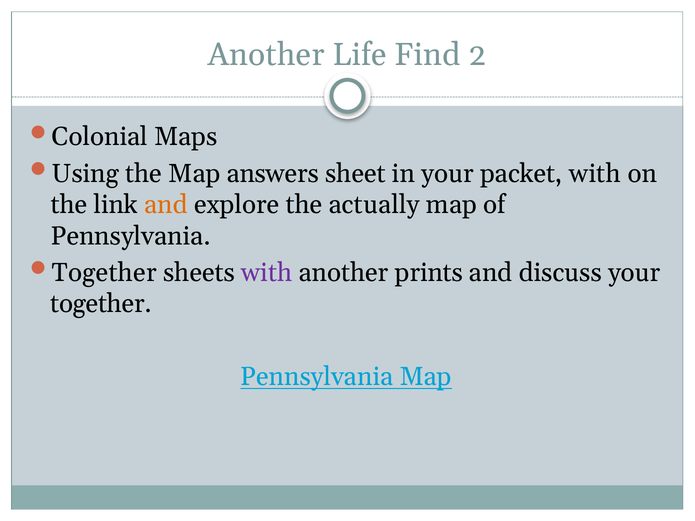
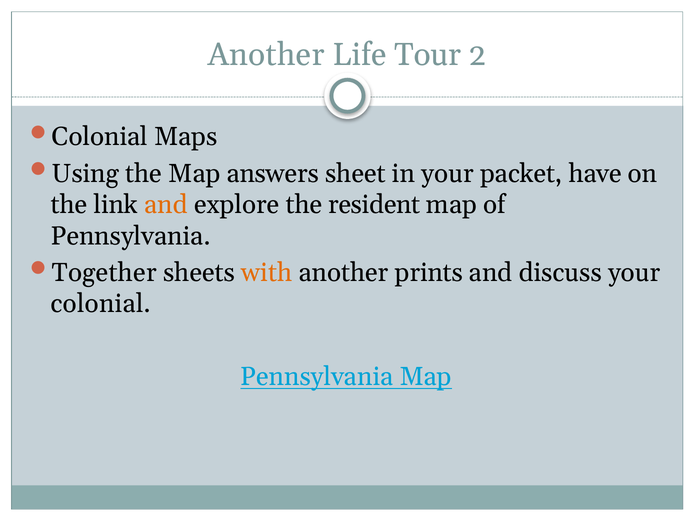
Find: Find -> Tour (428, 55)
packet with: with -> have (595, 173)
actually: actually -> resident (374, 205)
with colour: purple -> orange (267, 273)
together: together -> colonial (101, 304)
